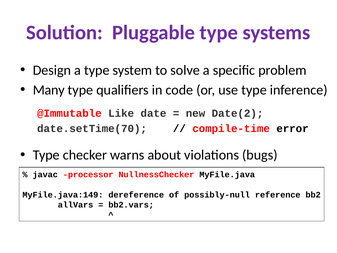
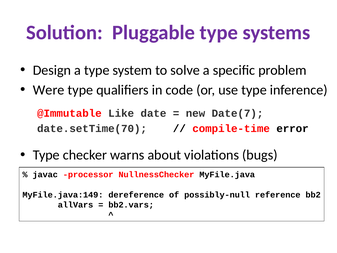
Many: Many -> Were (49, 90)
Date(2: Date(2 -> Date(7 (237, 113)
